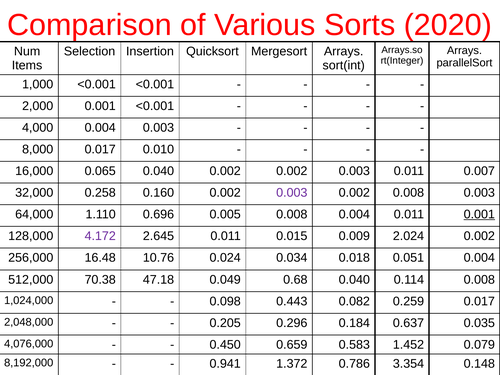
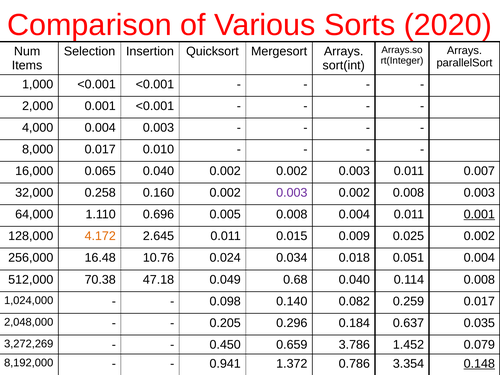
4.172 colour: purple -> orange (100, 236)
2.024: 2.024 -> 0.025 (408, 236)
0.443: 0.443 -> 0.140 (292, 301)
4,076,000: 4,076,000 -> 3,272,269 (29, 344)
0.583: 0.583 -> 3.786 (354, 345)
0.148 underline: none -> present (479, 364)
